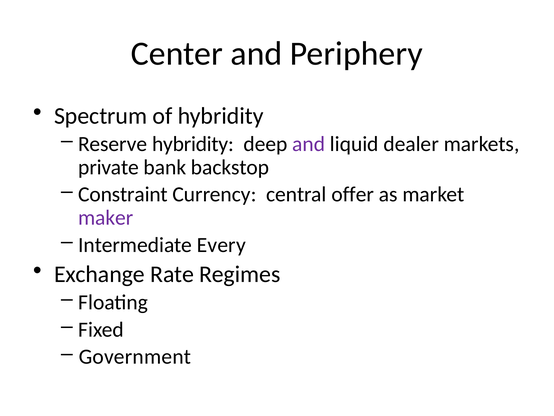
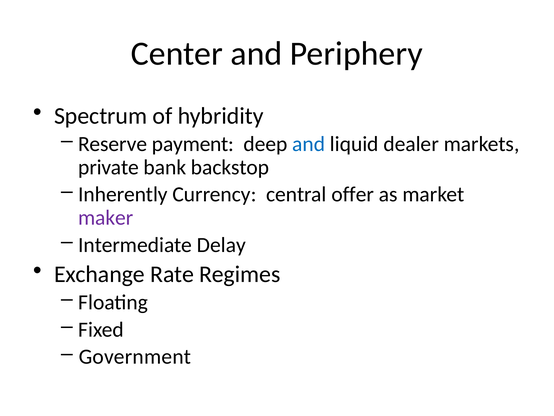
Reserve hybridity: hybridity -> payment (193, 144)
and colour: purple -> blue (309, 144)
Constraint: Constraint -> Inherently (123, 194)
Every: Every -> Delay (221, 245)
